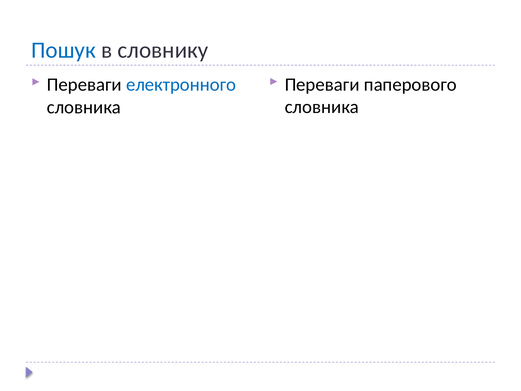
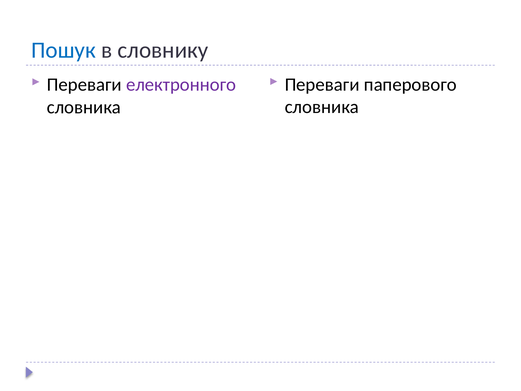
електронного colour: blue -> purple (181, 85)
